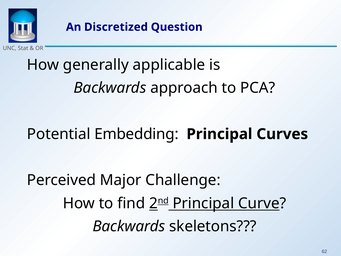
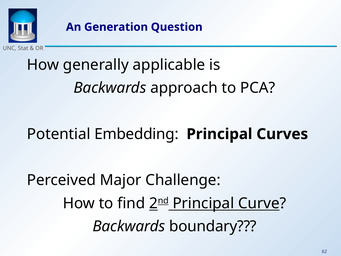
Discretized: Discretized -> Generation (116, 27)
skeletons: skeletons -> boundary (213, 226)
